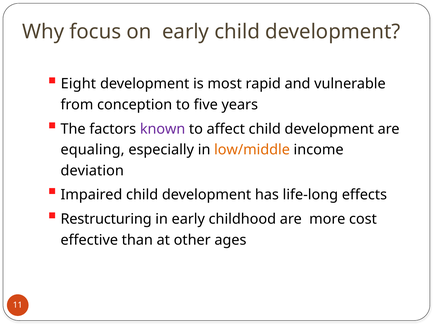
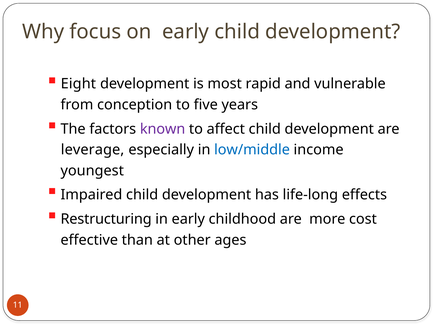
equaling: equaling -> leverage (93, 150)
low/middle colour: orange -> blue (252, 150)
deviation: deviation -> youngest (92, 170)
